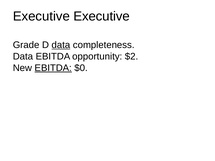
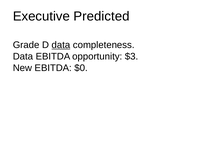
Executive Executive: Executive -> Predicted (101, 16)
$2: $2 -> $3 (132, 57)
EBITDA underline: present -> none (53, 68)
